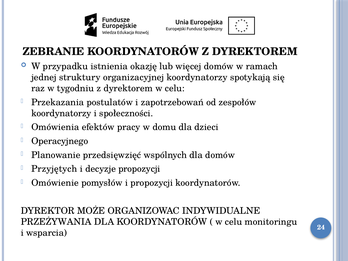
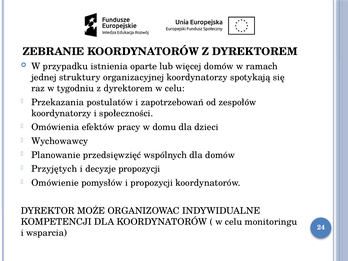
okazję: okazję -> oparte (144, 66)
Operacyjnego: Operacyjnego -> Wychowawcy (60, 141)
PRZEŻYWANIA: PRZEŻYWANIA -> KOMPETENCJI (56, 222)
